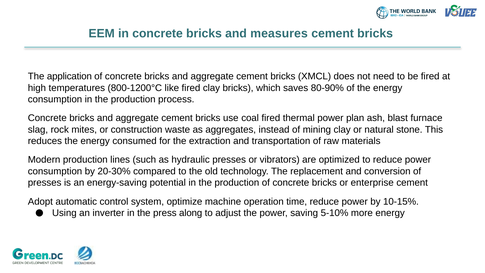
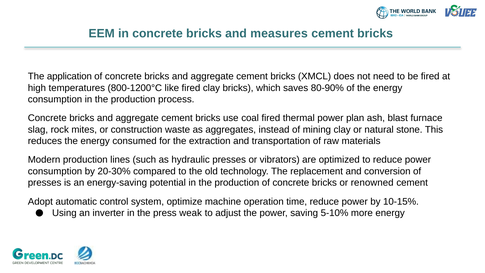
enterprise: enterprise -> renowned (372, 183)
along: along -> weak (191, 213)
